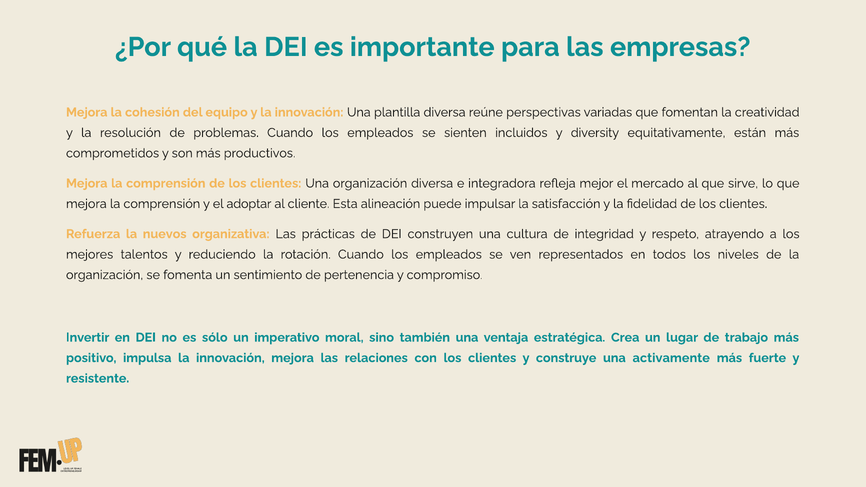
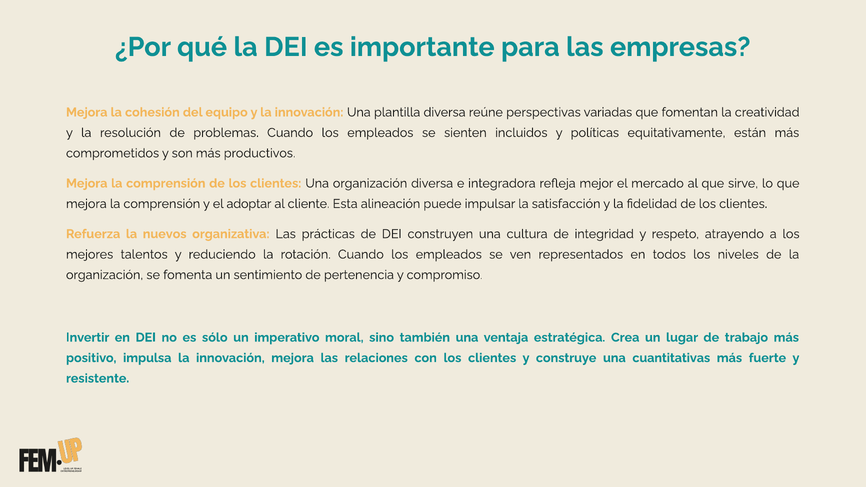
diversity: diversity -> políticas (595, 133)
activamente: activamente -> cuantitativas (671, 358)
